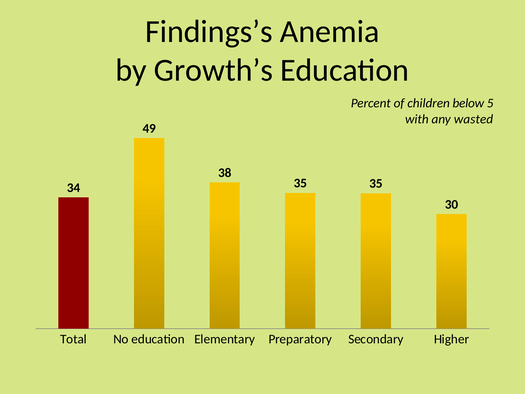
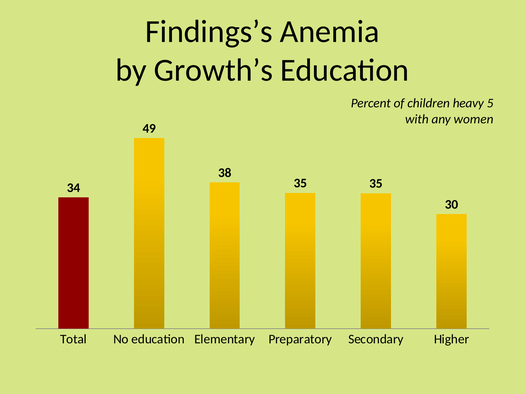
below: below -> heavy (468, 103)
wasted: wasted -> women (474, 119)
